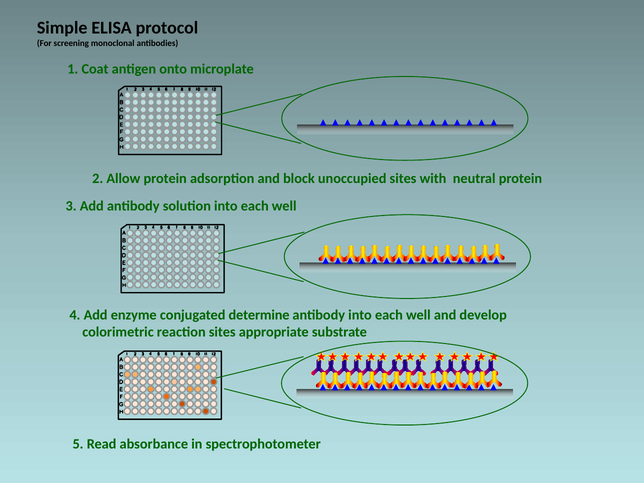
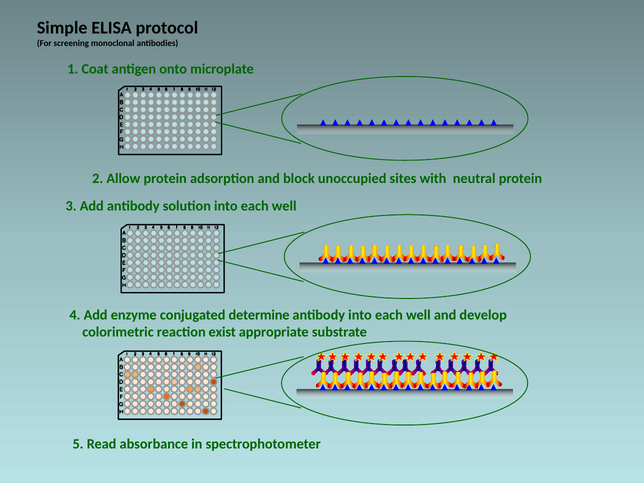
reaction sites: sites -> exist (222, 332)
